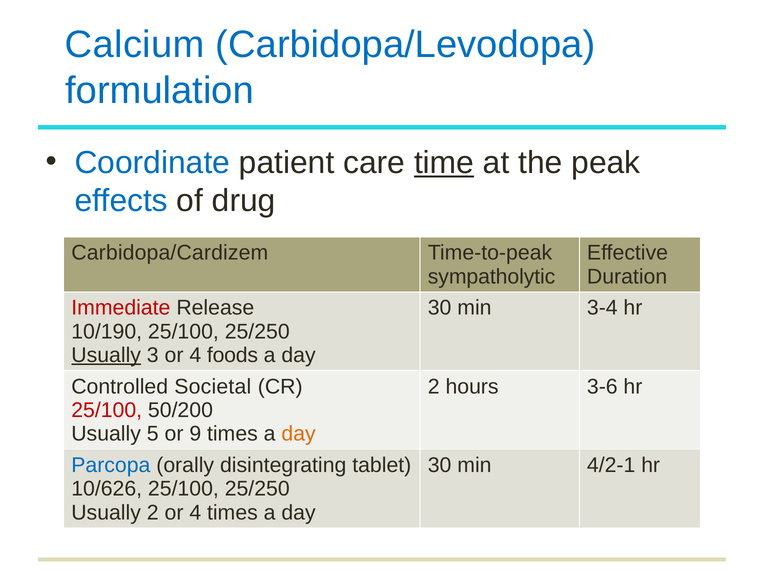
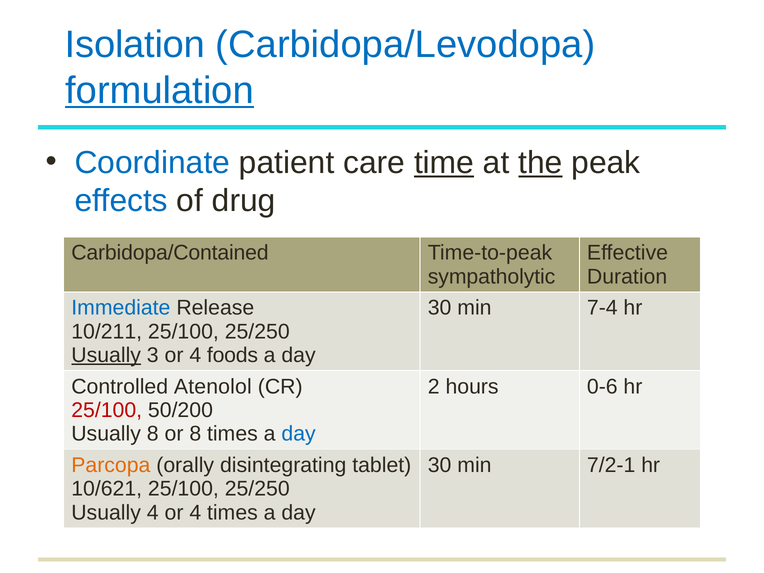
Calcium: Calcium -> Isolation (135, 45)
formulation underline: none -> present (160, 91)
the underline: none -> present (540, 163)
Carbidopa/Cardizem: Carbidopa/Cardizem -> Carbidopa/Contained (170, 253)
Immediate colour: red -> blue (121, 308)
3-4: 3-4 -> 7-4 (602, 308)
10/190: 10/190 -> 10/211 (107, 332)
Societal: Societal -> Atenolol (213, 387)
3-6: 3-6 -> 0-6 (602, 387)
Usually 5: 5 -> 8 (153, 434)
or 9: 9 -> 8 (195, 434)
day colour: orange -> blue (299, 434)
Parcopa colour: blue -> orange (111, 465)
4/2-1: 4/2-1 -> 7/2-1 (611, 465)
10/626: 10/626 -> 10/621 (107, 489)
Usually 2: 2 -> 4 (153, 513)
